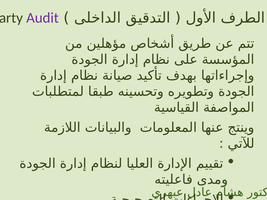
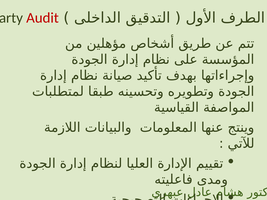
Audit colour: purple -> red (43, 18)
